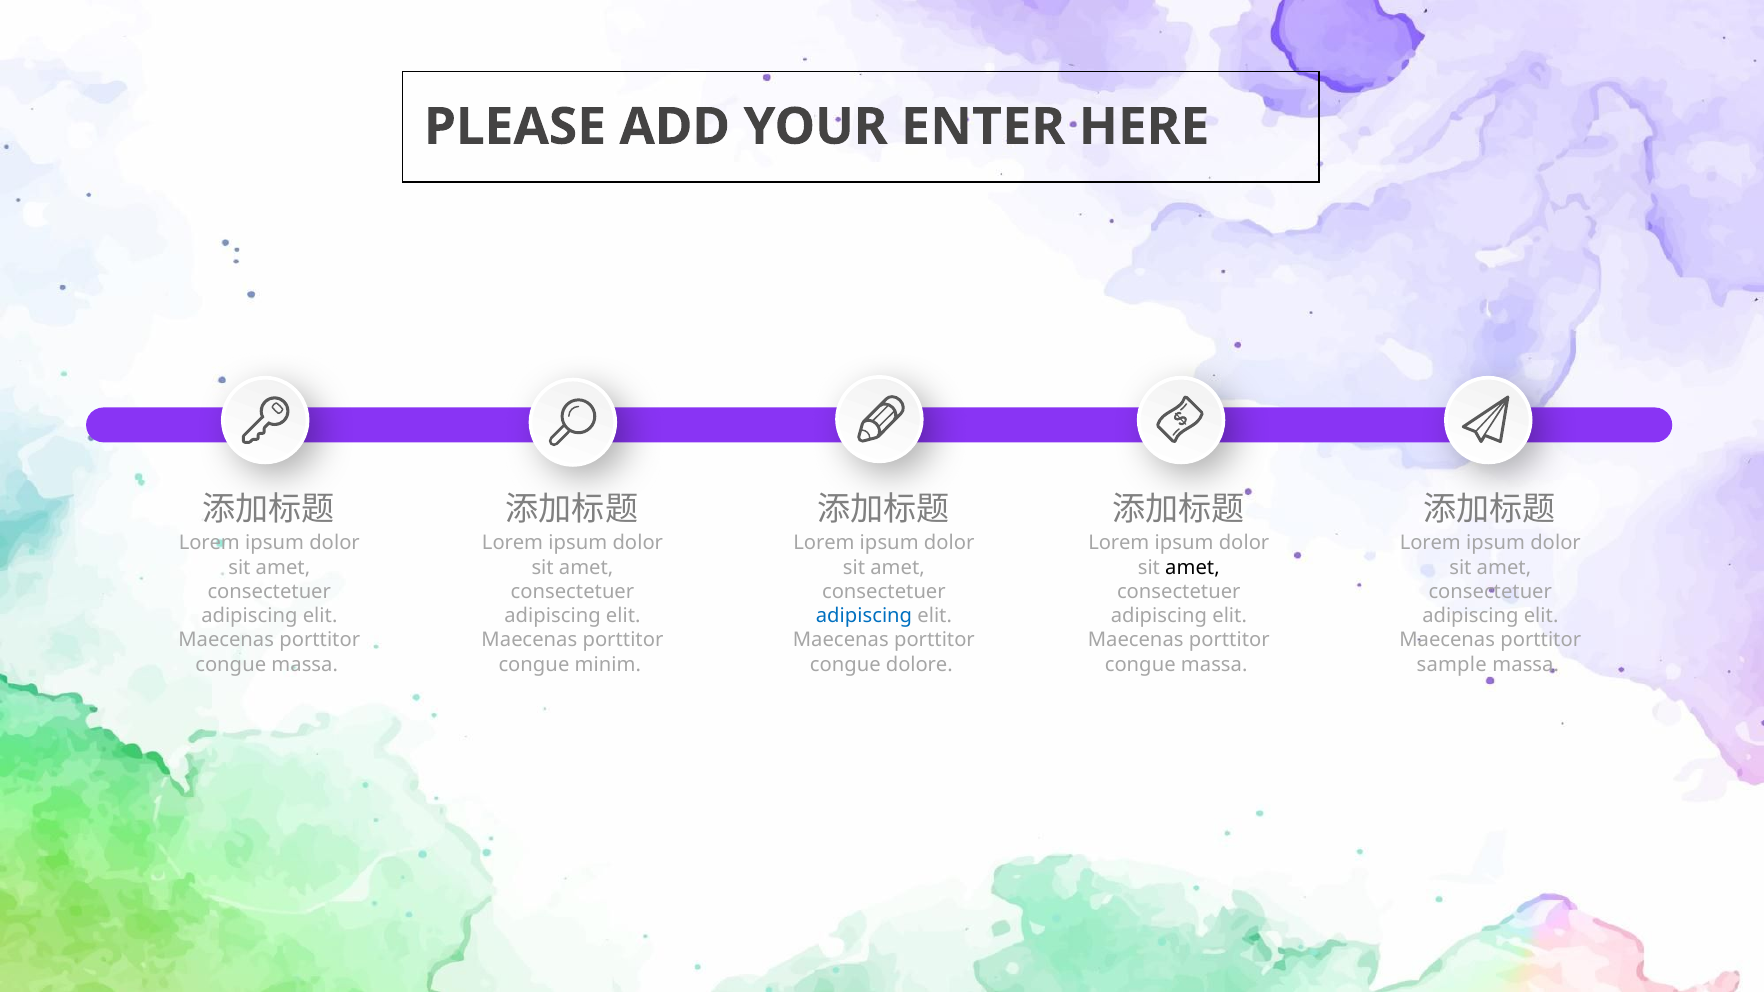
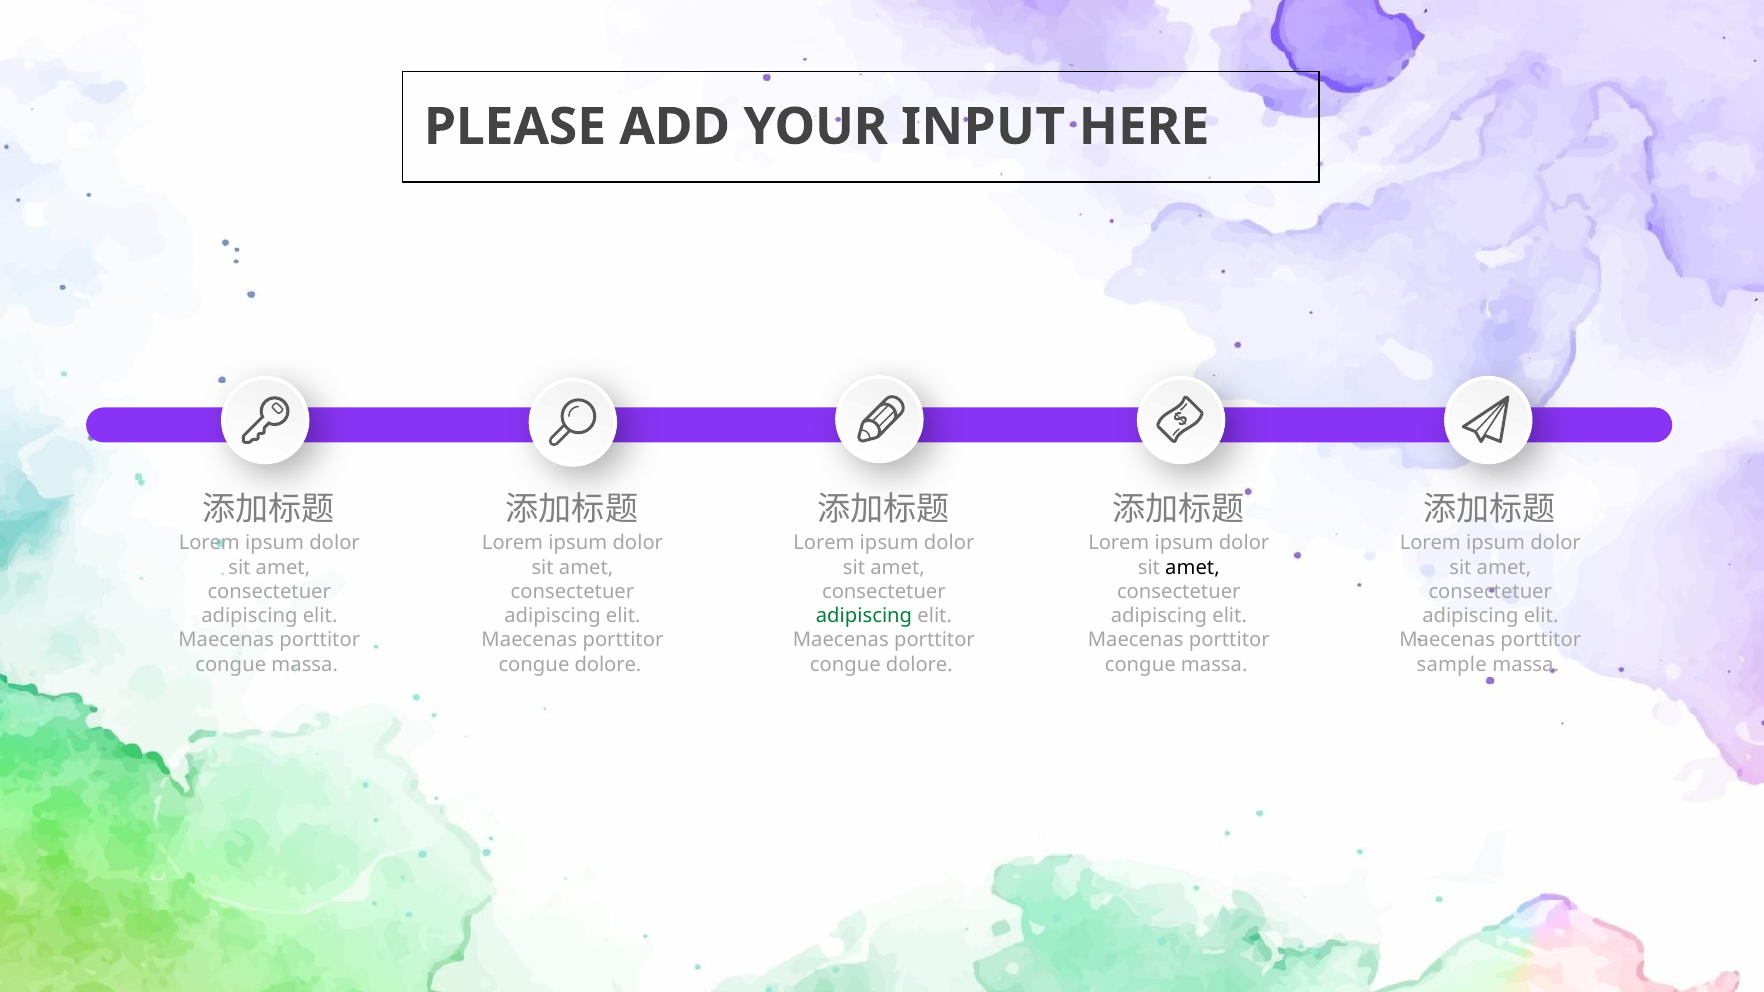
ENTER: ENTER -> INPUT (983, 127)
adipiscing colour: blue -> green (864, 616)
minim: minim -> dolore (608, 665)
